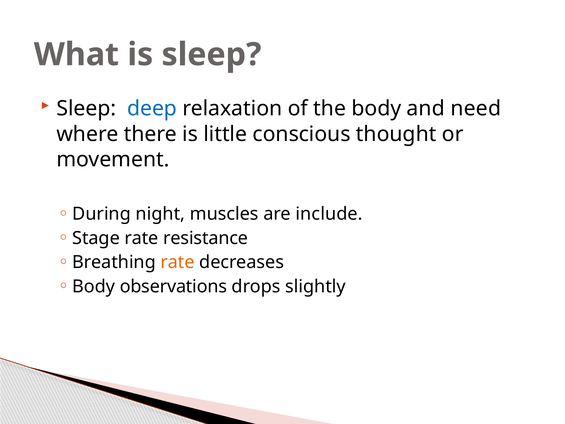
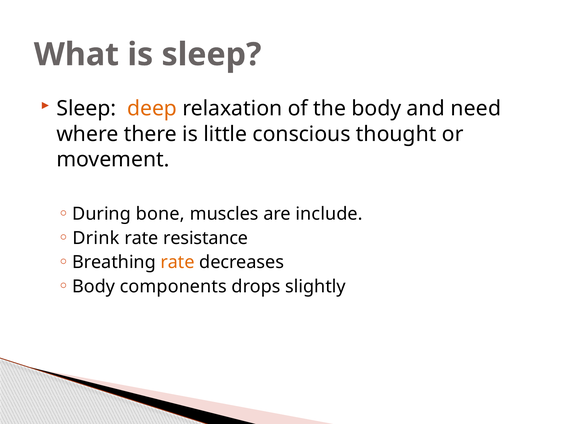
deep colour: blue -> orange (152, 109)
night: night -> bone (160, 214)
Stage: Stage -> Drink (96, 238)
observations: observations -> components (173, 286)
